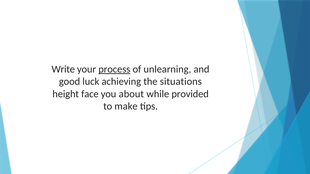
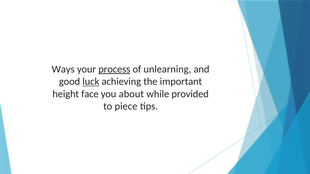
Write: Write -> Ways (63, 69)
luck underline: none -> present (91, 82)
situations: situations -> important (181, 82)
make: make -> piece (126, 107)
